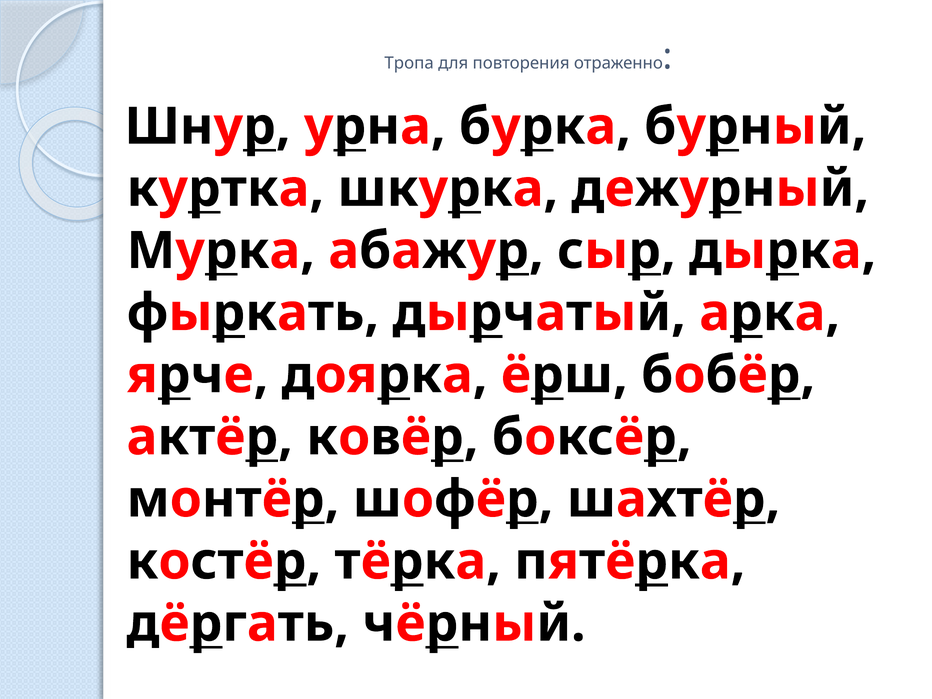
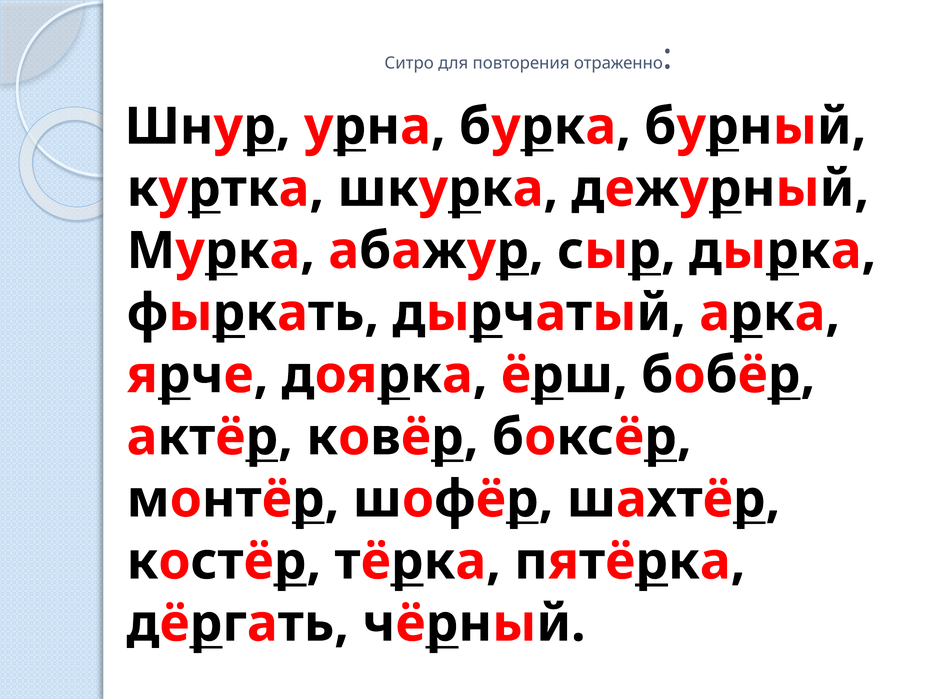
Тропа: Тропа -> Ситро (409, 63)
